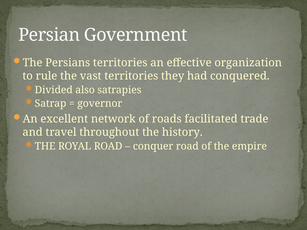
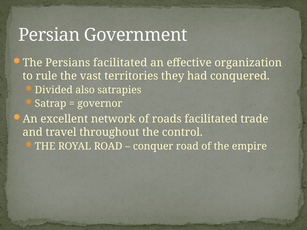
Persians territories: territories -> facilitated (120, 63)
history: history -> control (182, 132)
